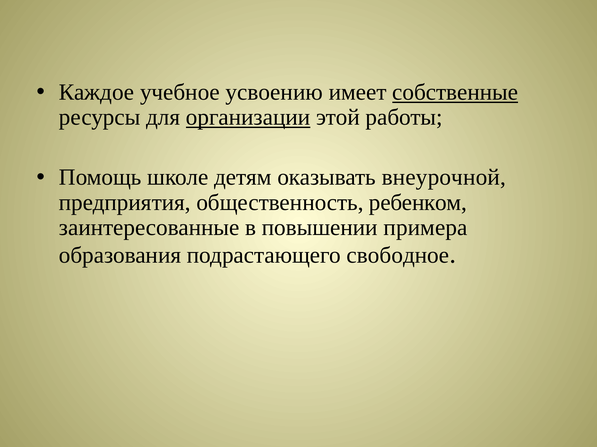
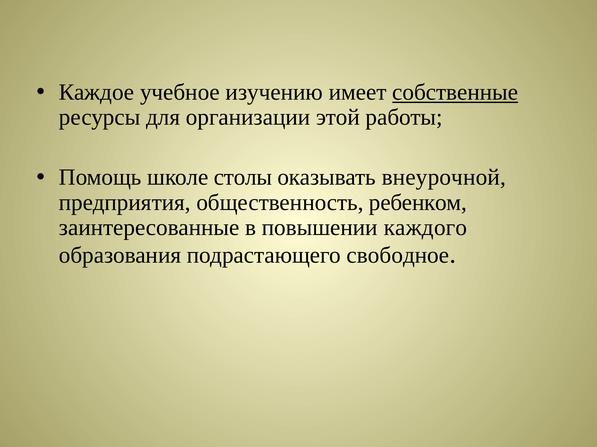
усвоению: усвоению -> изучению (274, 92)
организации underline: present -> none (248, 117)
детям: детям -> столы (243, 178)
примера: примера -> каждого (425, 228)
